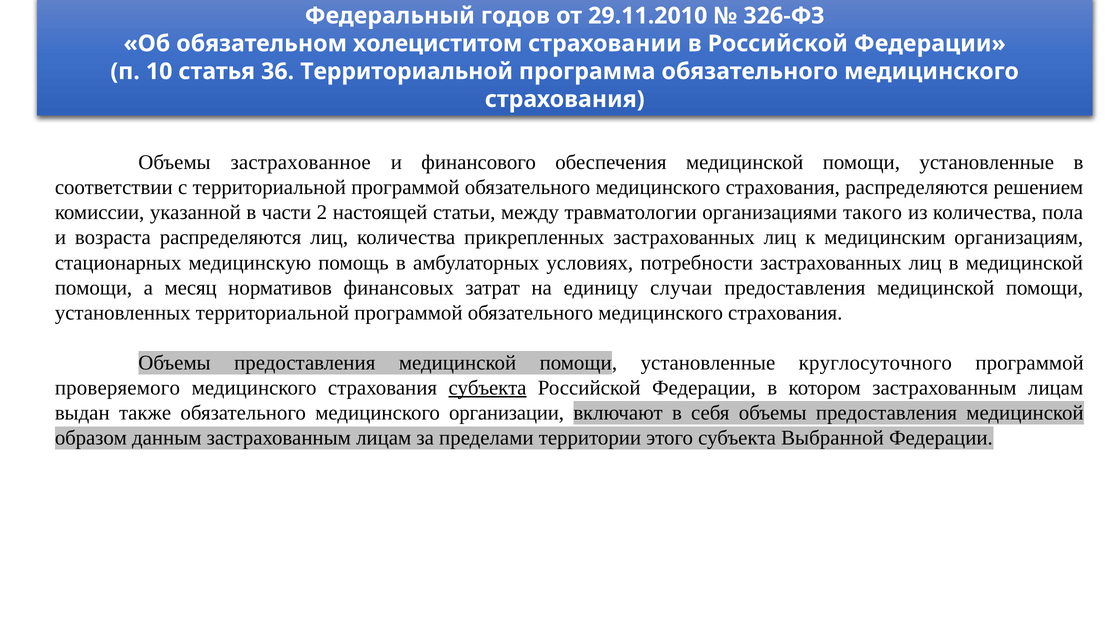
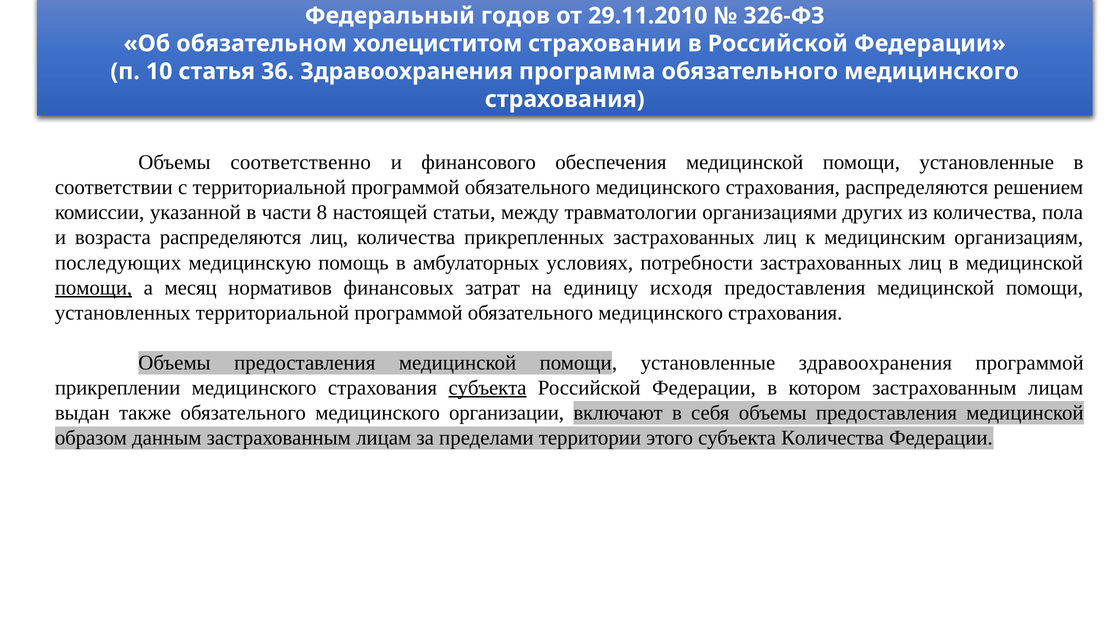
36 Территориальной: Территориальной -> Здравоохранения (407, 71)
застрахованное: застрахованное -> соответственно (301, 162)
2: 2 -> 8 (322, 213)
такого: такого -> других (873, 213)
стационарных: стационарных -> последующих (118, 263)
помощи underline: none -> present (94, 288)
случаи: случаи -> исходя (681, 288)
установленные круглосуточного: круглосуточного -> здравоохранения (875, 363)
проверяемого: проверяемого -> прикреплении (118, 388)
субъекта Выбранной: Выбранной -> Количества (833, 438)
